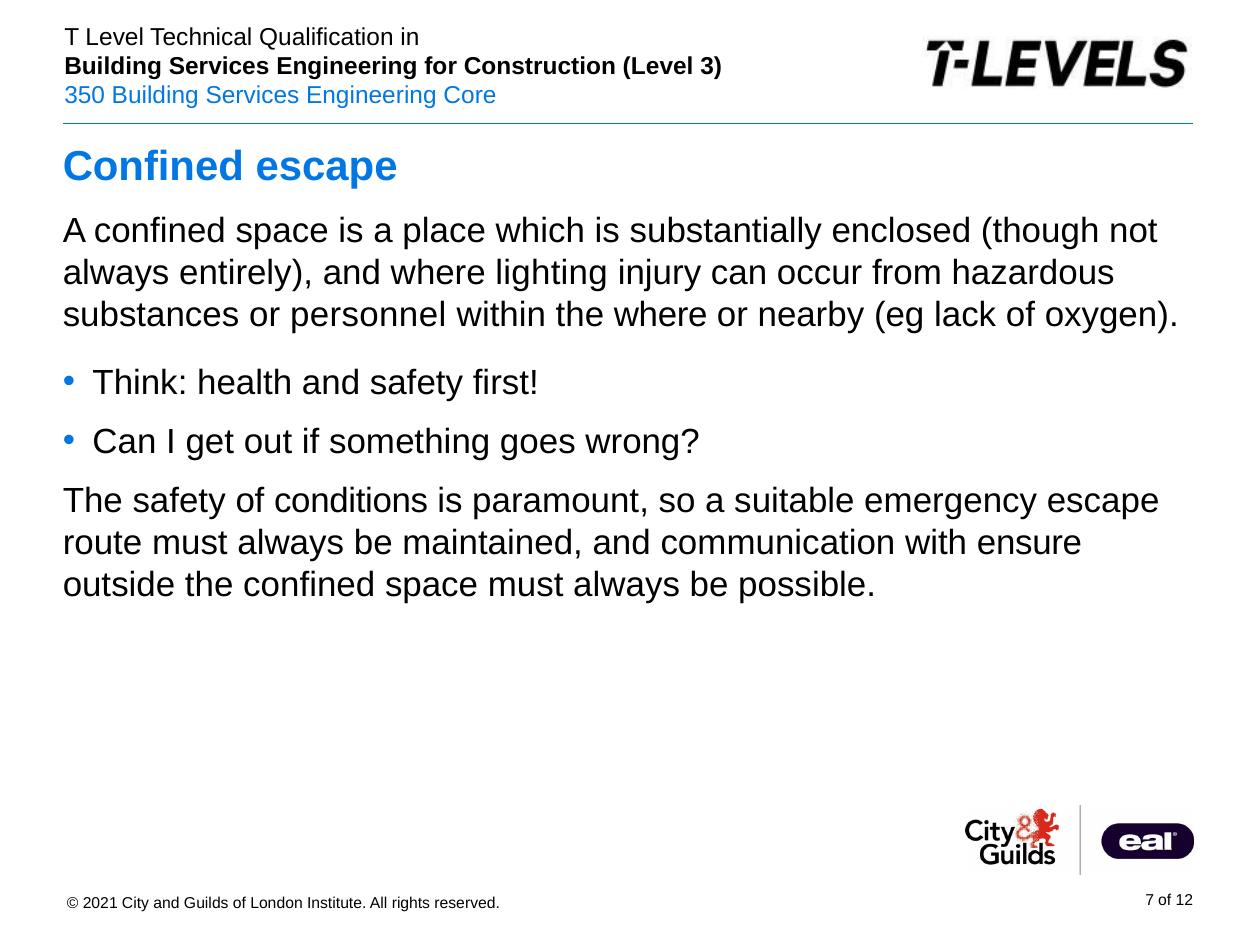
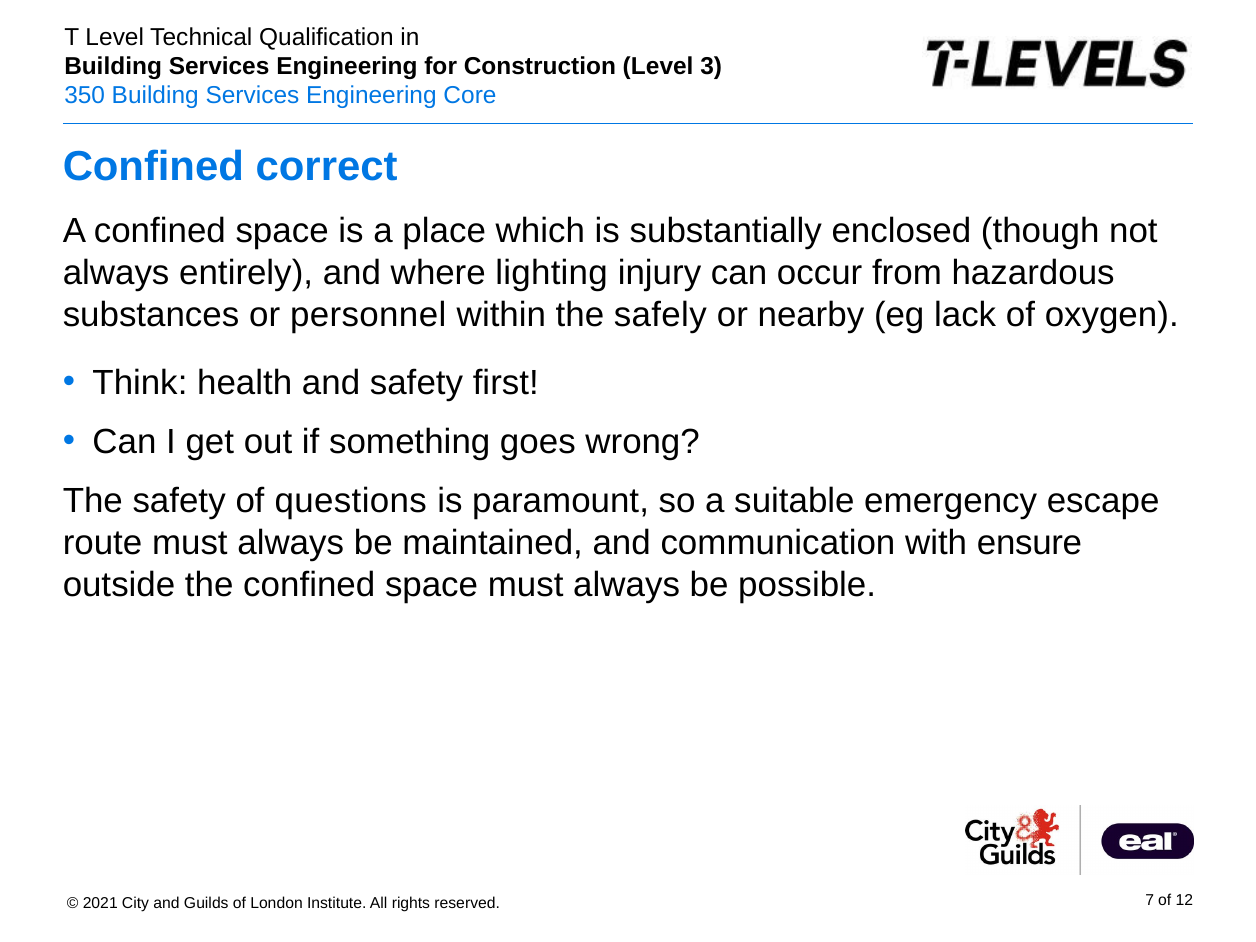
Confined escape: escape -> correct (327, 167)
the where: where -> safely (660, 315)
conditions: conditions -> questions (351, 501)
